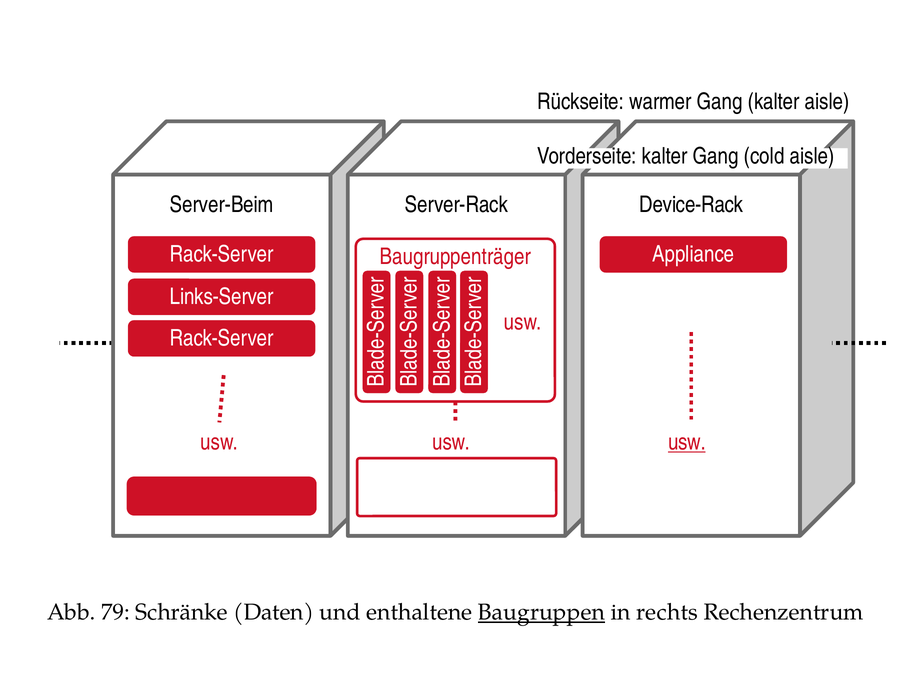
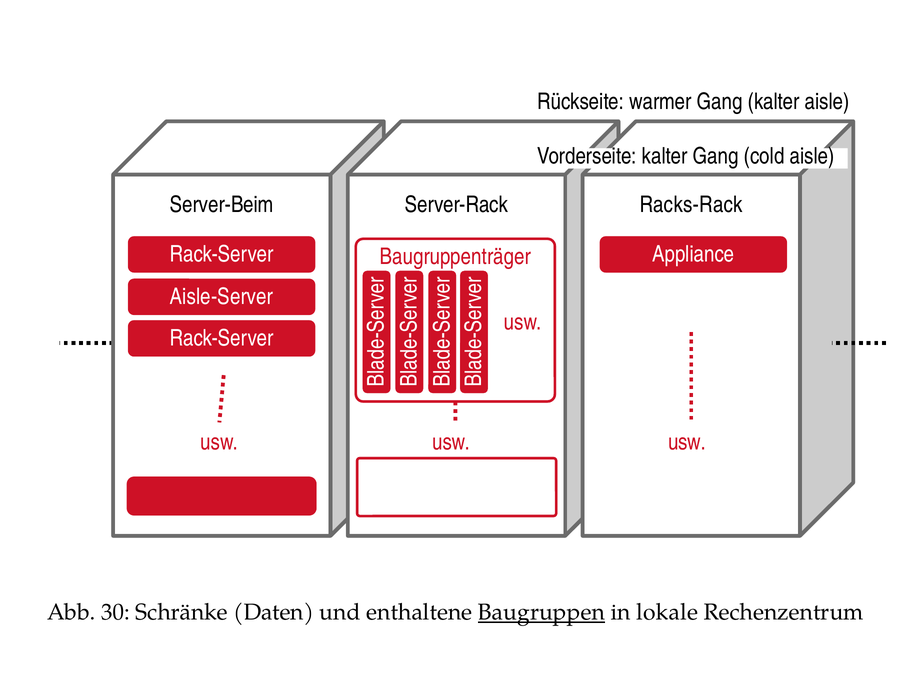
Device-Rack: Device-Rack -> Racks-Rack (691, 205)
Links-Server: Links-Server -> Aisle-Server (222, 297)
usw underline: present -> none (687, 442)
79: 79 -> 30 (115, 613)
rechts: rechts -> lokale (667, 613)
